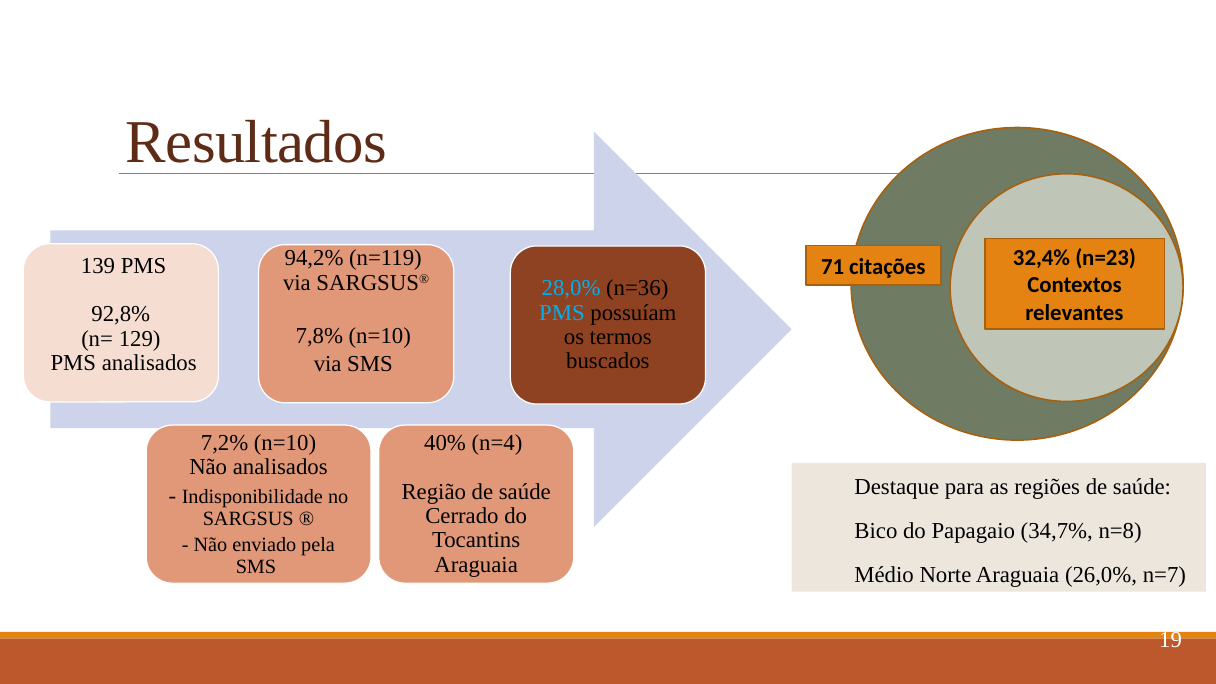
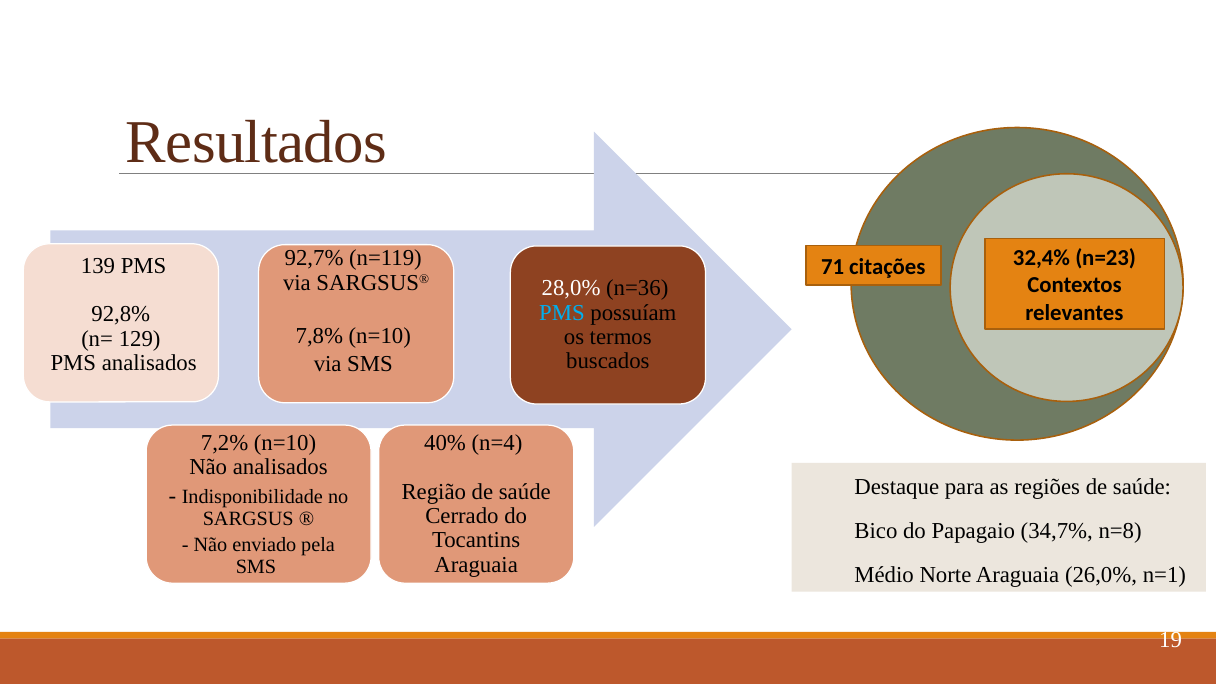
94,2%: 94,2% -> 92,7% (314, 258)
28,0% colour: light blue -> white (571, 288)
n=7: n=7 -> n=1 (1164, 575)
